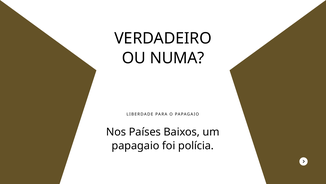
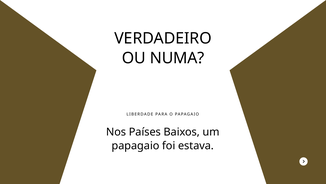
polícia: polícia -> estava (196, 145)
